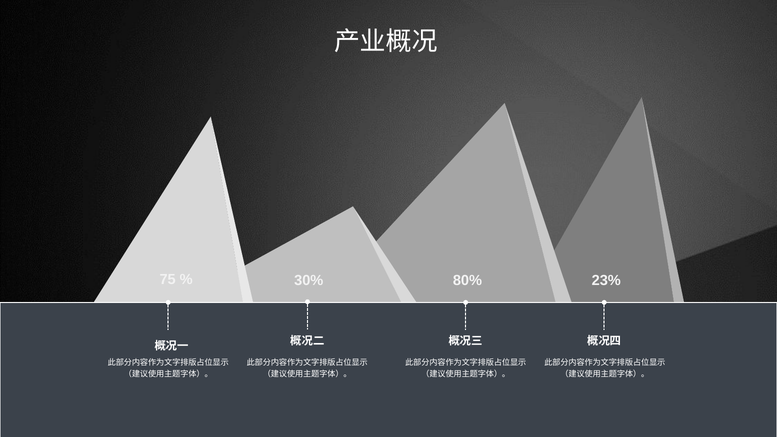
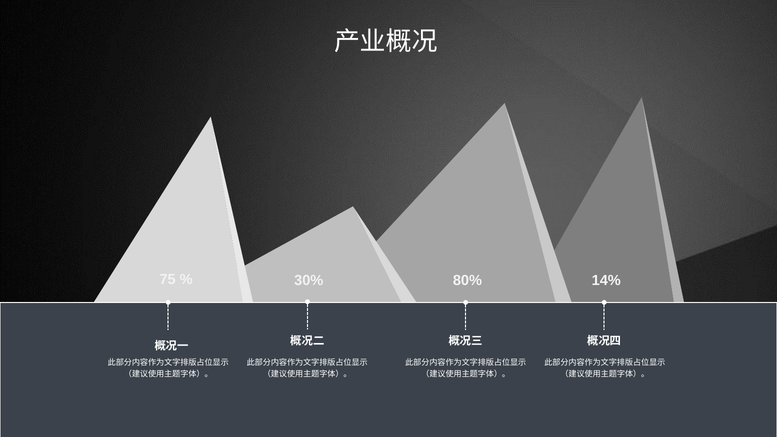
23%: 23% -> 14% (606, 280)
